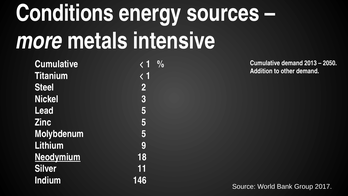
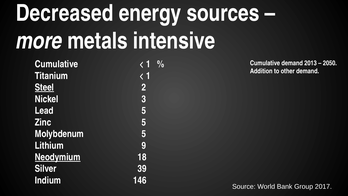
Conditions: Conditions -> Decreased (65, 13)
Steel underline: none -> present (44, 87)
11: 11 -> 39 (142, 169)
